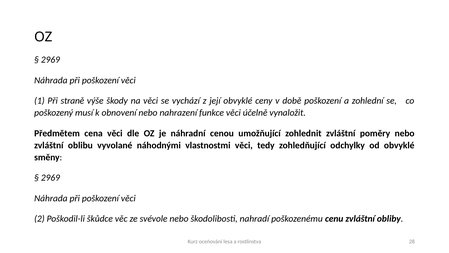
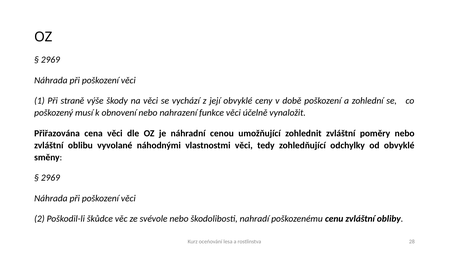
Předmětem: Předmětem -> Přiřazována (57, 133)
